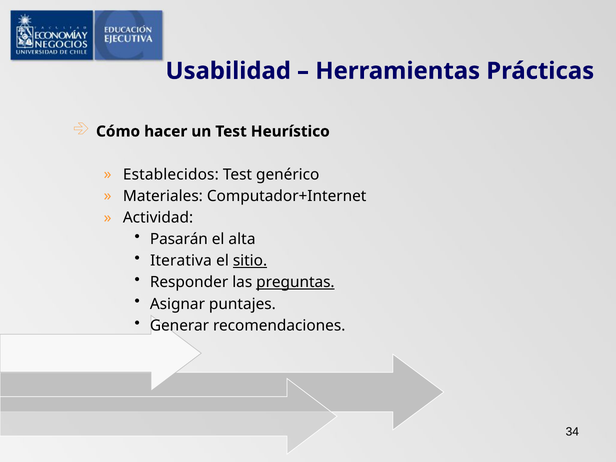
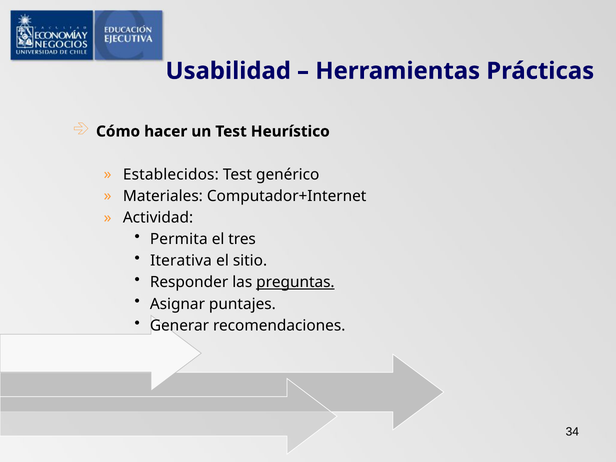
Pasarán: Pasarán -> Permita (179, 239)
alta: alta -> tres (242, 239)
sitio underline: present -> none (250, 261)
